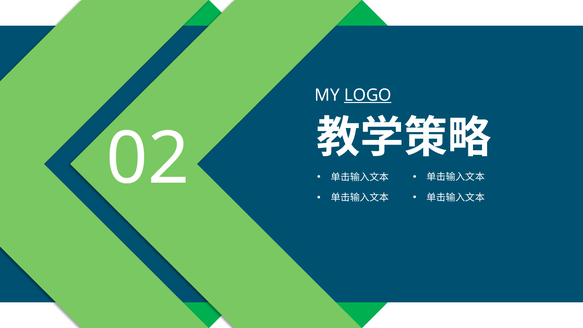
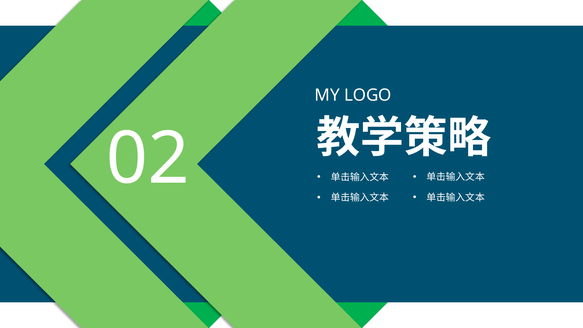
LOGO underline: present -> none (368, 95)
